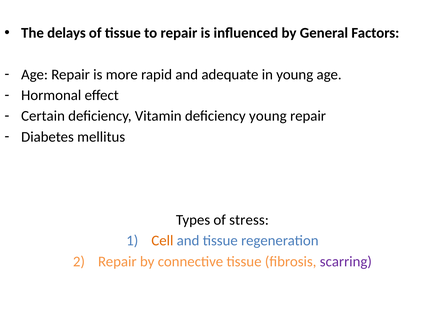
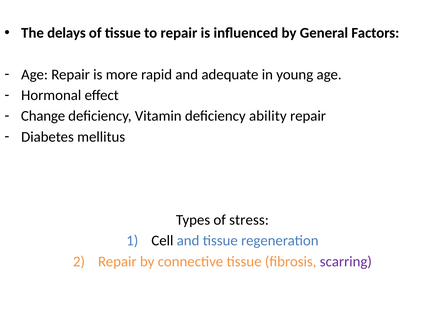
Certain: Certain -> Change (43, 116)
deficiency young: young -> ability (268, 116)
Cell colour: orange -> black (162, 241)
